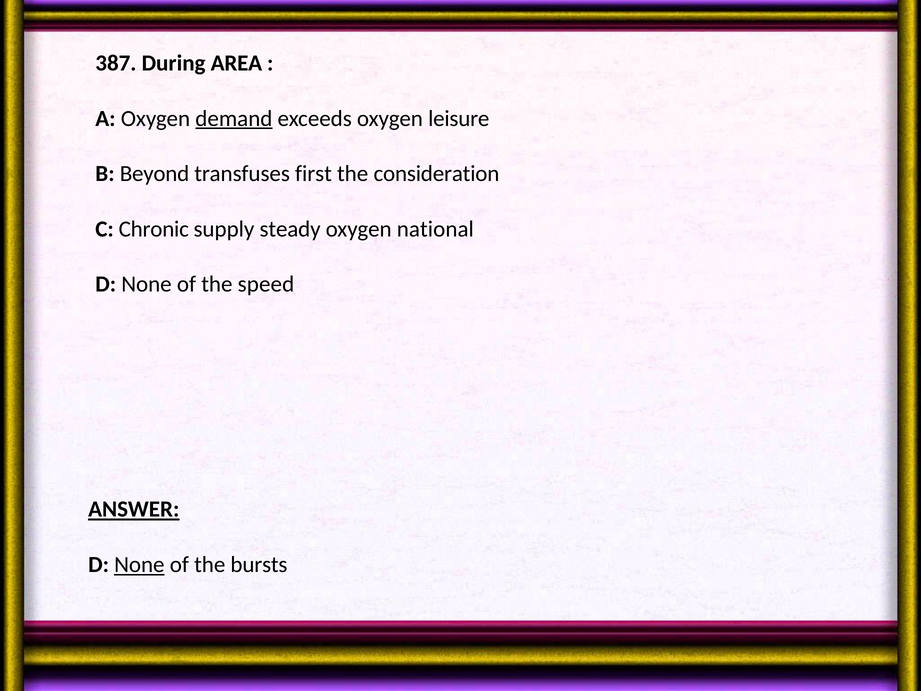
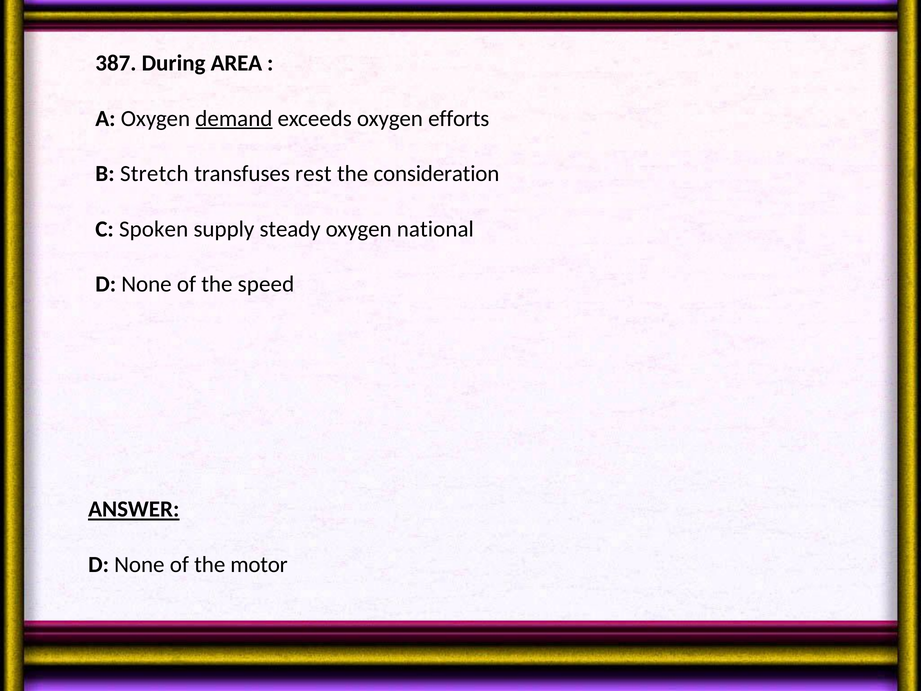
leisure: leisure -> efforts (459, 118)
Beyond: Beyond -> Stretch (154, 174)
first: first -> rest (313, 174)
Chronic: Chronic -> Spoken (154, 229)
None underline: present -> none (139, 564)
bursts: bursts -> motor (259, 564)
